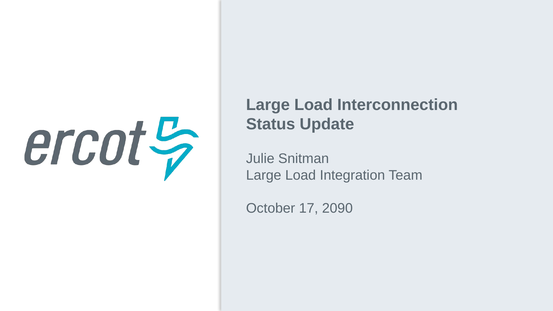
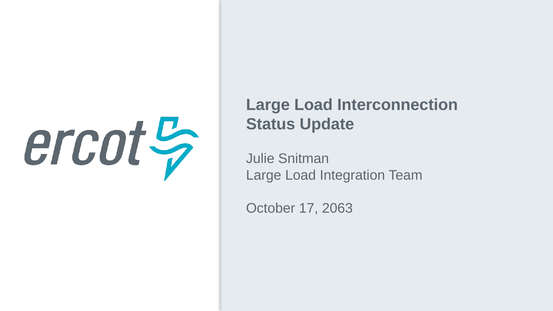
2090: 2090 -> 2063 (337, 208)
